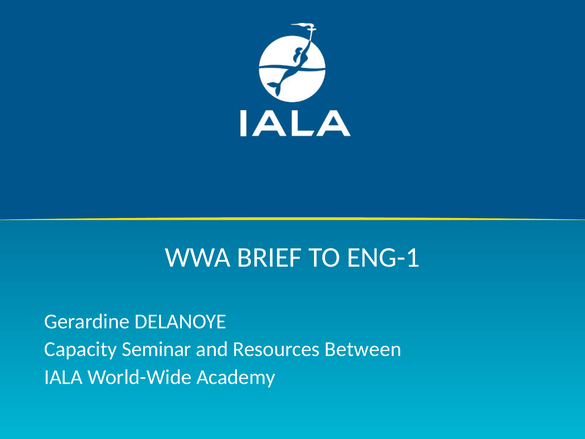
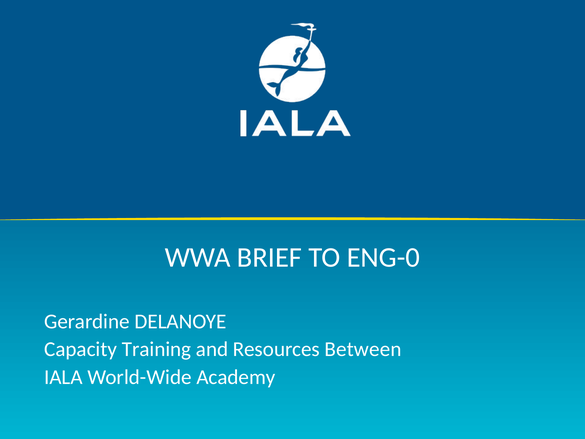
ENG-1: ENG-1 -> ENG-0 (383, 257)
Seminar: Seminar -> Training (157, 349)
